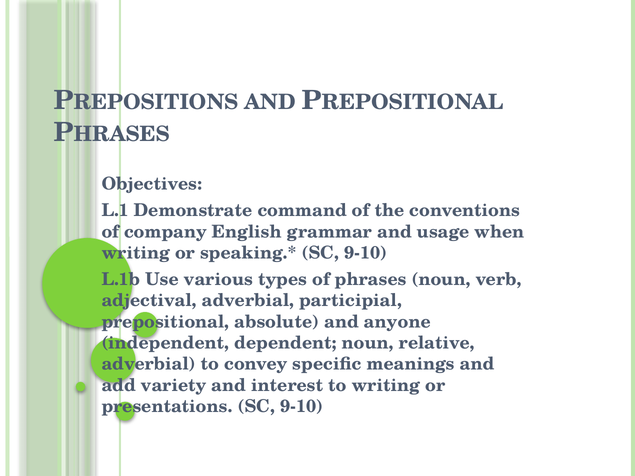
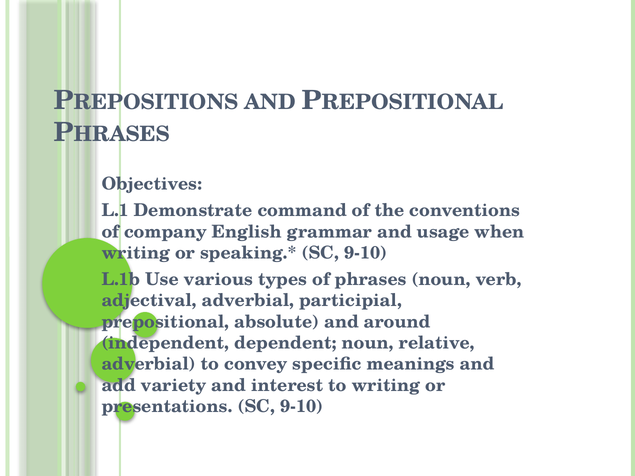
anyone: anyone -> around (397, 322)
